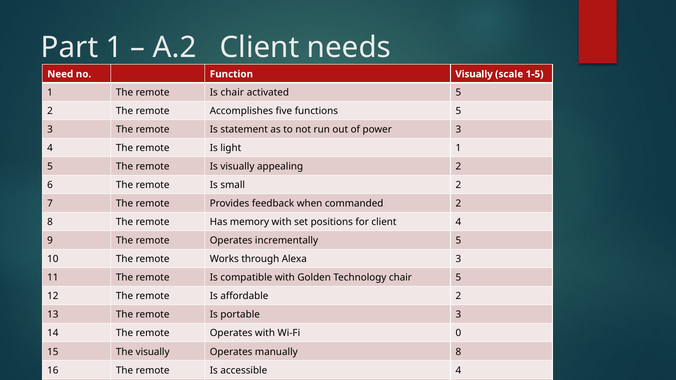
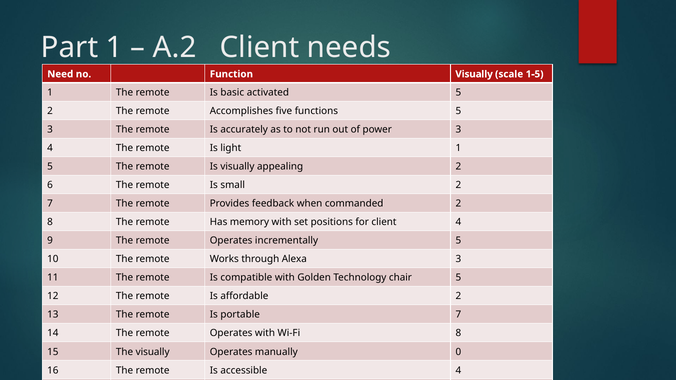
Is chair: chair -> basic (232, 93)
statement: statement -> accurately (244, 130)
portable 3: 3 -> 7 (458, 315)
Wi-Fi 0: 0 -> 8 (458, 333)
manually 8: 8 -> 0 (458, 352)
